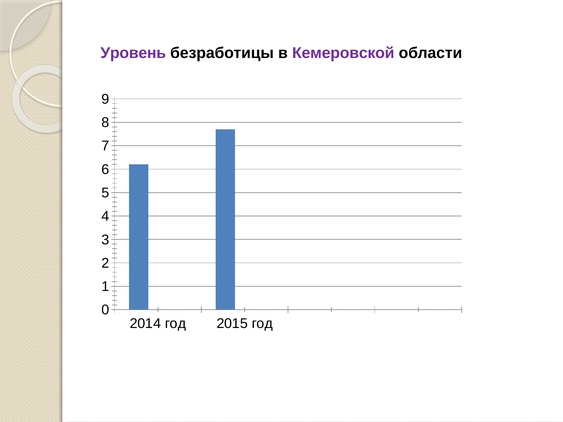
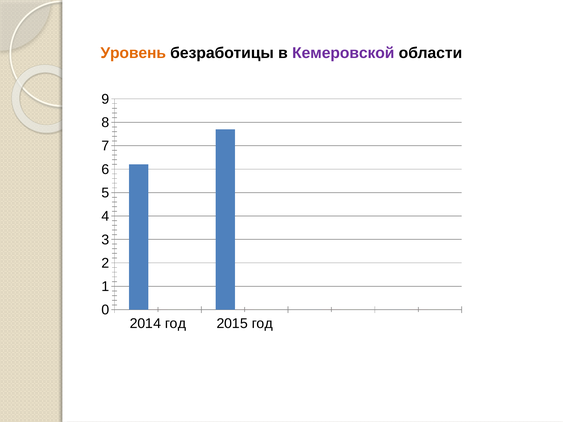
Уровень colour: purple -> orange (133, 53)
